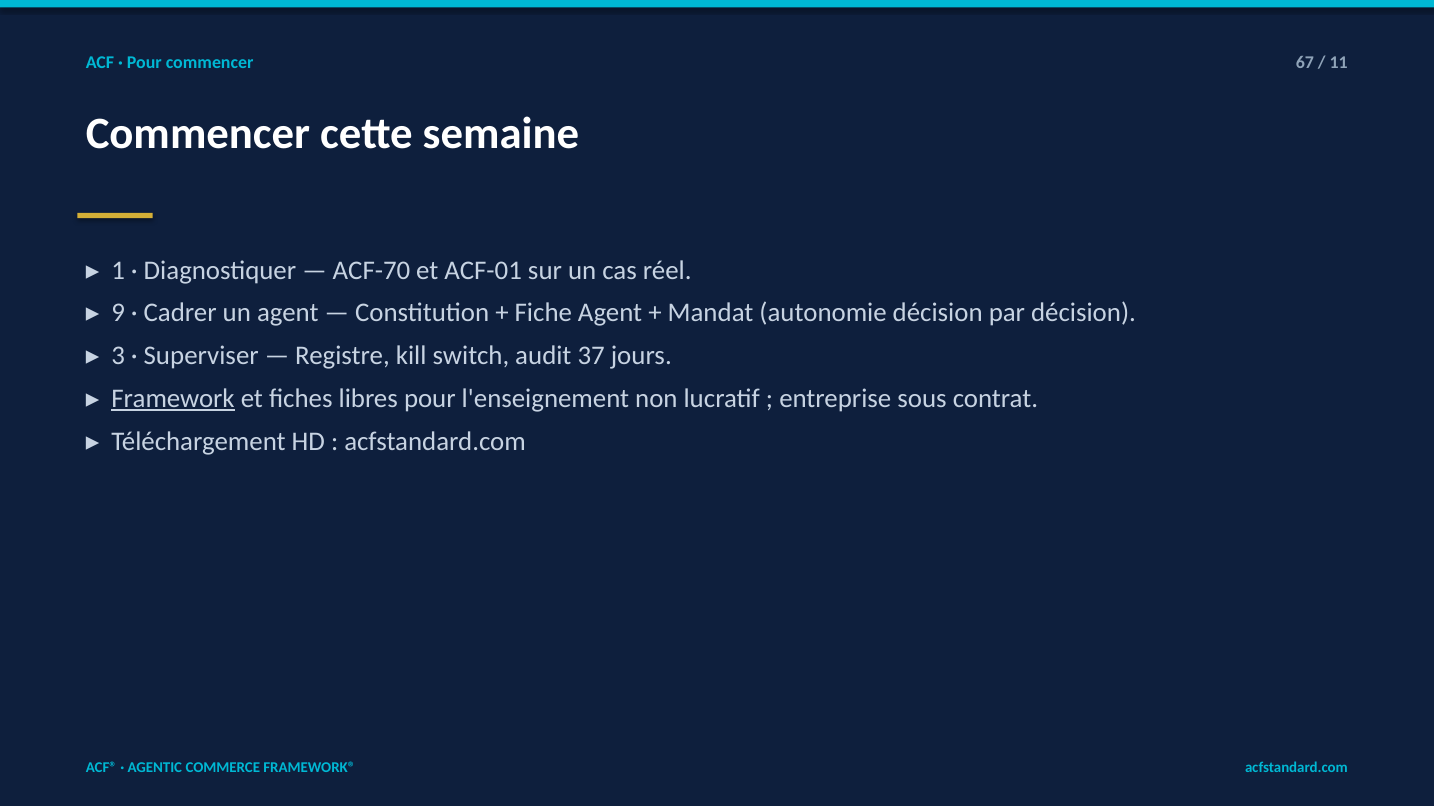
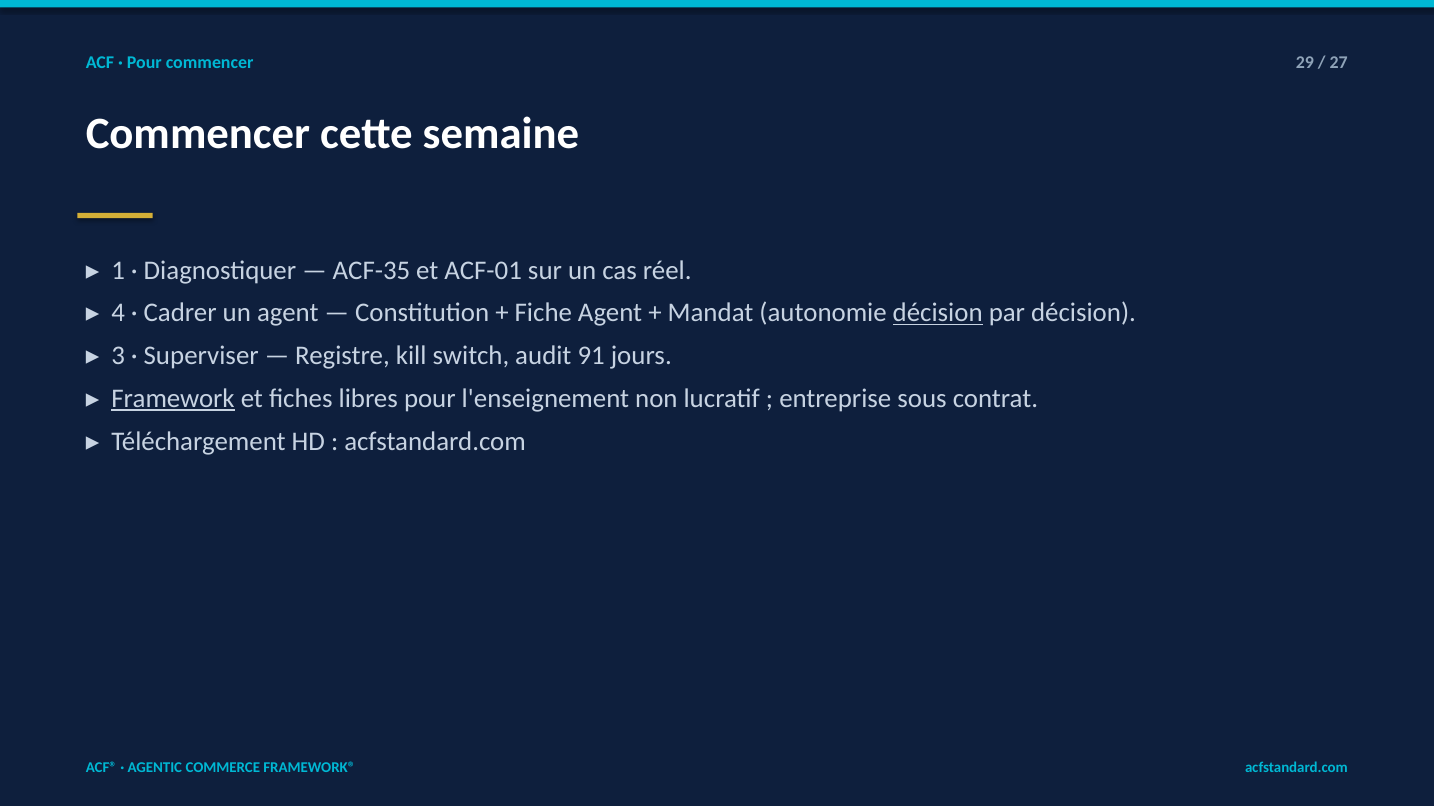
67: 67 -> 29 (1305, 62)
11: 11 -> 27 (1339, 62)
ACF-70: ACF-70 -> ACF-35 (371, 271)
9: 9 -> 4 (118, 313)
décision underline: none -> present (938, 313)
37: 37 -> 91 (591, 356)
